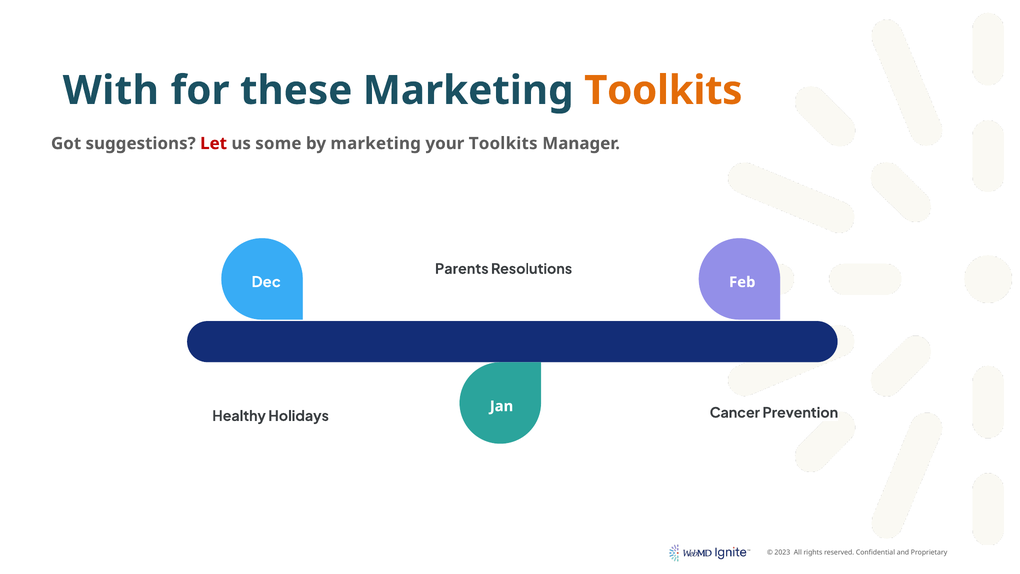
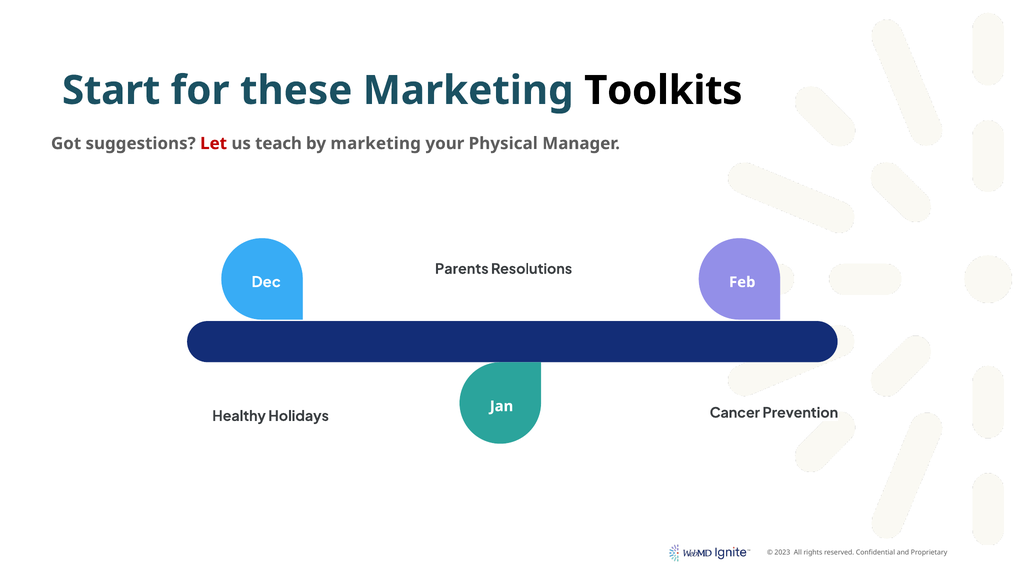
With: With -> Start (111, 91)
Toolkits colour: orange -> black (663, 91)
some: some -> teach (279, 143)
your Toolkits: Toolkits -> Physical (503, 143)
